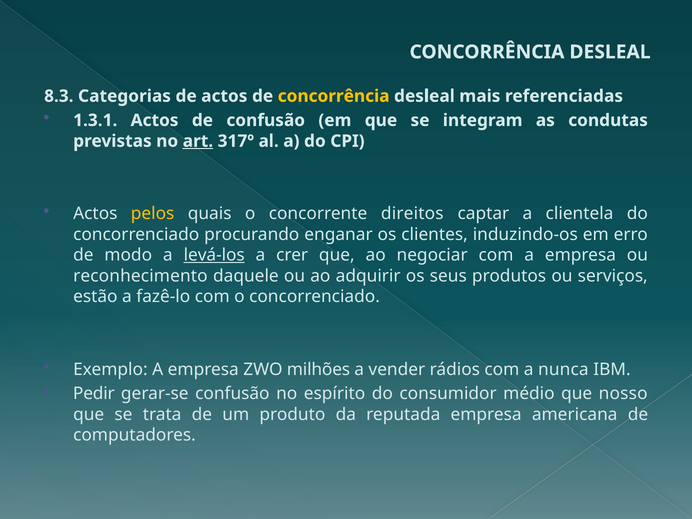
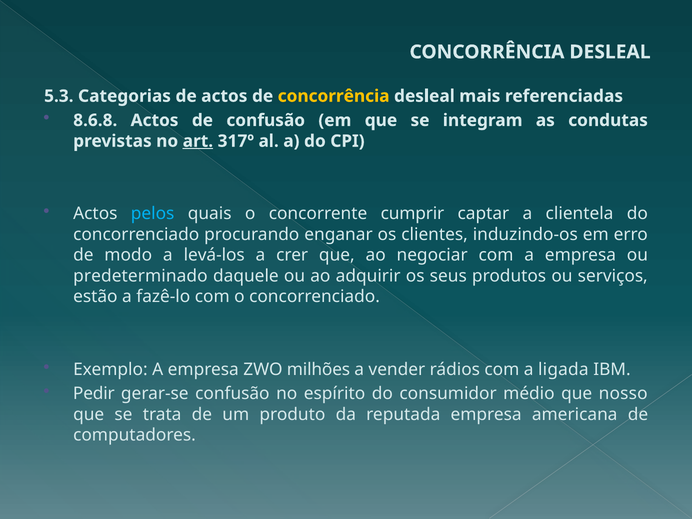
8.3: 8.3 -> 5.3 (59, 96)
1.3.1: 1.3.1 -> 8.6.8 (95, 120)
pelos colour: yellow -> light blue (153, 214)
direitos: direitos -> cumprir (412, 214)
levá-los underline: present -> none (214, 255)
reconhecimento: reconhecimento -> predeterminado (140, 276)
nunca: nunca -> ligada (563, 369)
